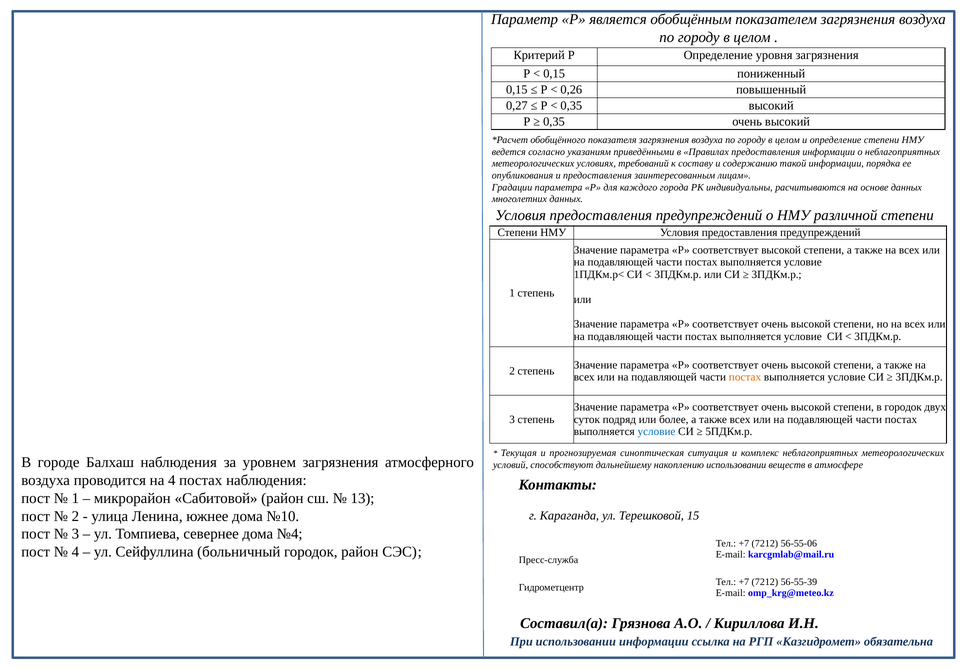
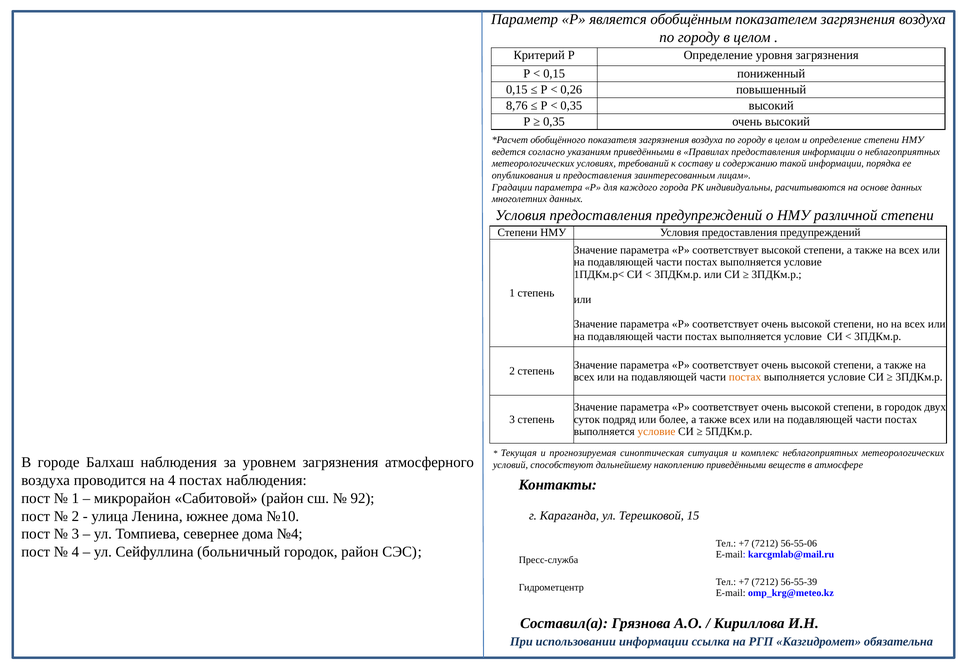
0,27: 0,27 -> 8,76 (517, 106)
условие colour: blue -> orange (657, 432)
накоплению использовании: использовании -> приведёнными (736, 465)
13: 13 -> 92 (363, 499)
